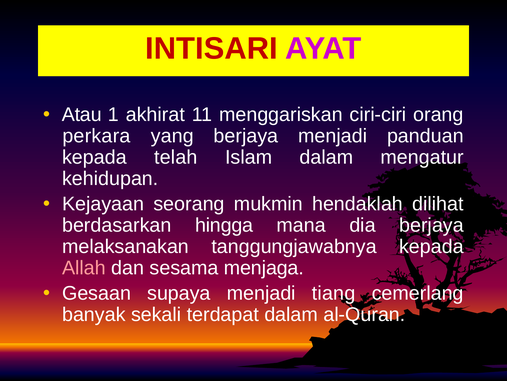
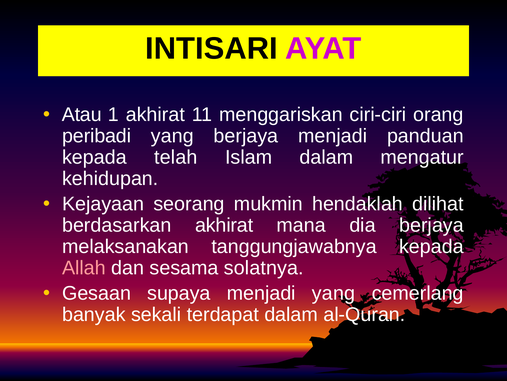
INTISARI colour: red -> black (211, 49)
perkara: perkara -> peribadi (97, 136)
berdasarkan hingga: hingga -> akhirat (224, 225)
menjaga: menjaga -> solatnya (264, 268)
menjadi tiang: tiang -> yang (334, 293)
